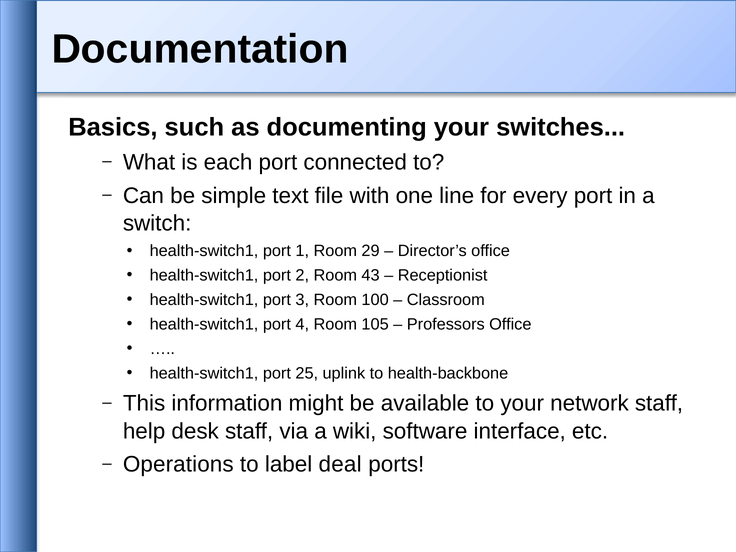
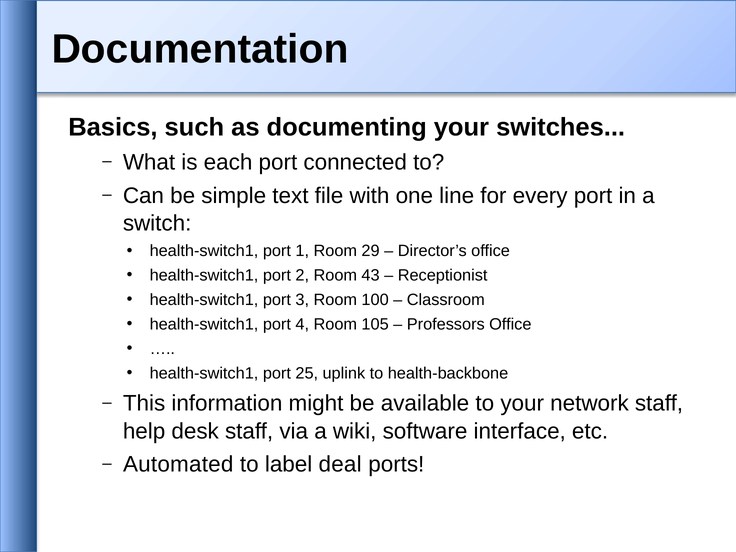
Operations: Operations -> Automated (178, 464)
